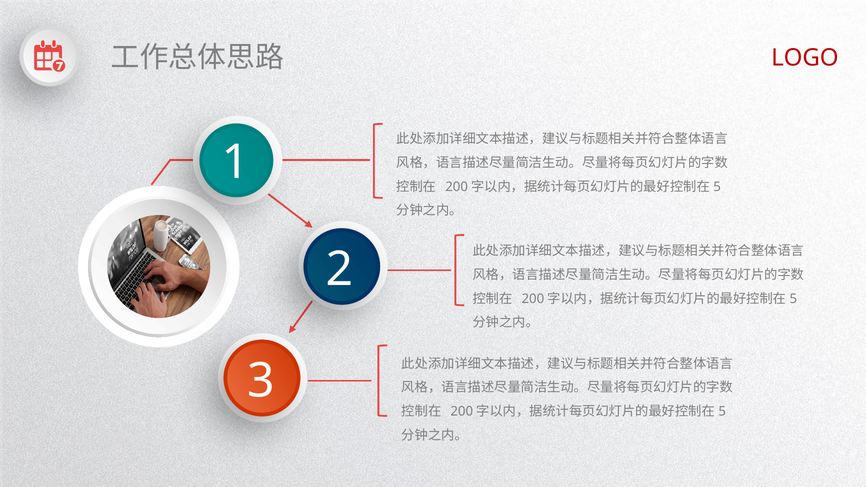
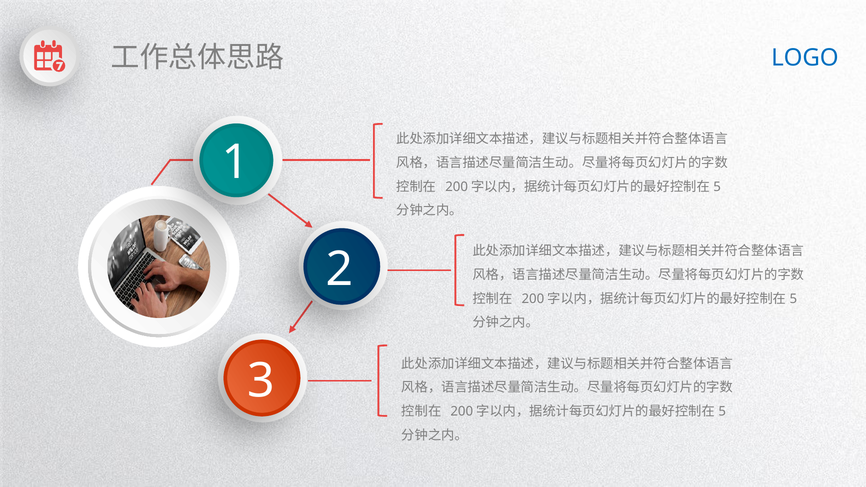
LOGO colour: red -> blue (805, 58)
